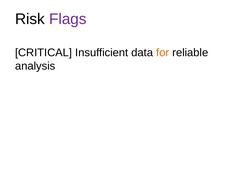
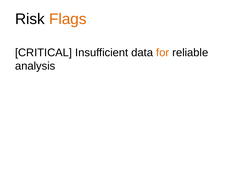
Flags colour: purple -> orange (68, 19)
